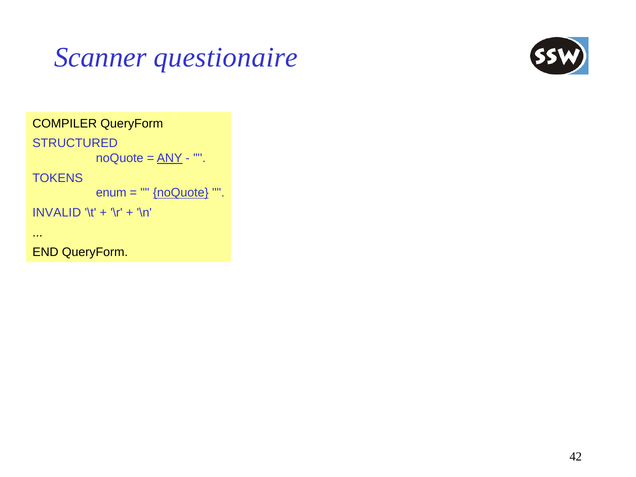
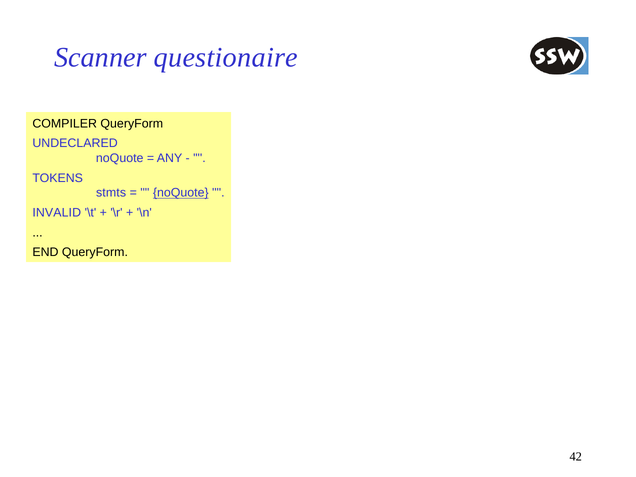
STRUCTURED: STRUCTURED -> UNDECLARED (75, 143)
ANY underline: present -> none (170, 158)
enum: enum -> stmts (111, 193)
